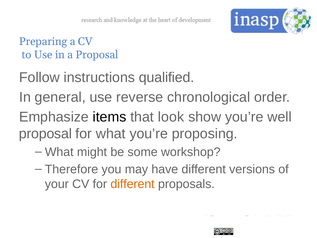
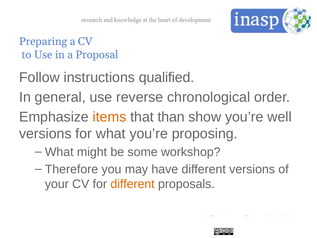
items colour: black -> orange (110, 117)
look: look -> than (171, 117)
proposal: proposal -> versions (45, 134)
